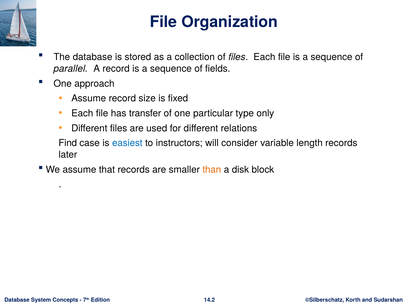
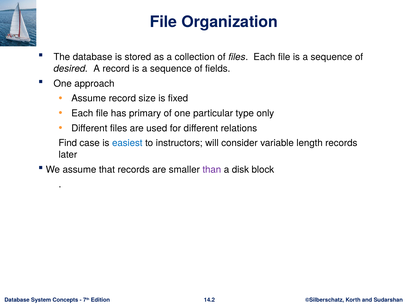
parallel: parallel -> desired (71, 69)
transfer: transfer -> primary (145, 113)
than colour: orange -> purple (212, 170)
